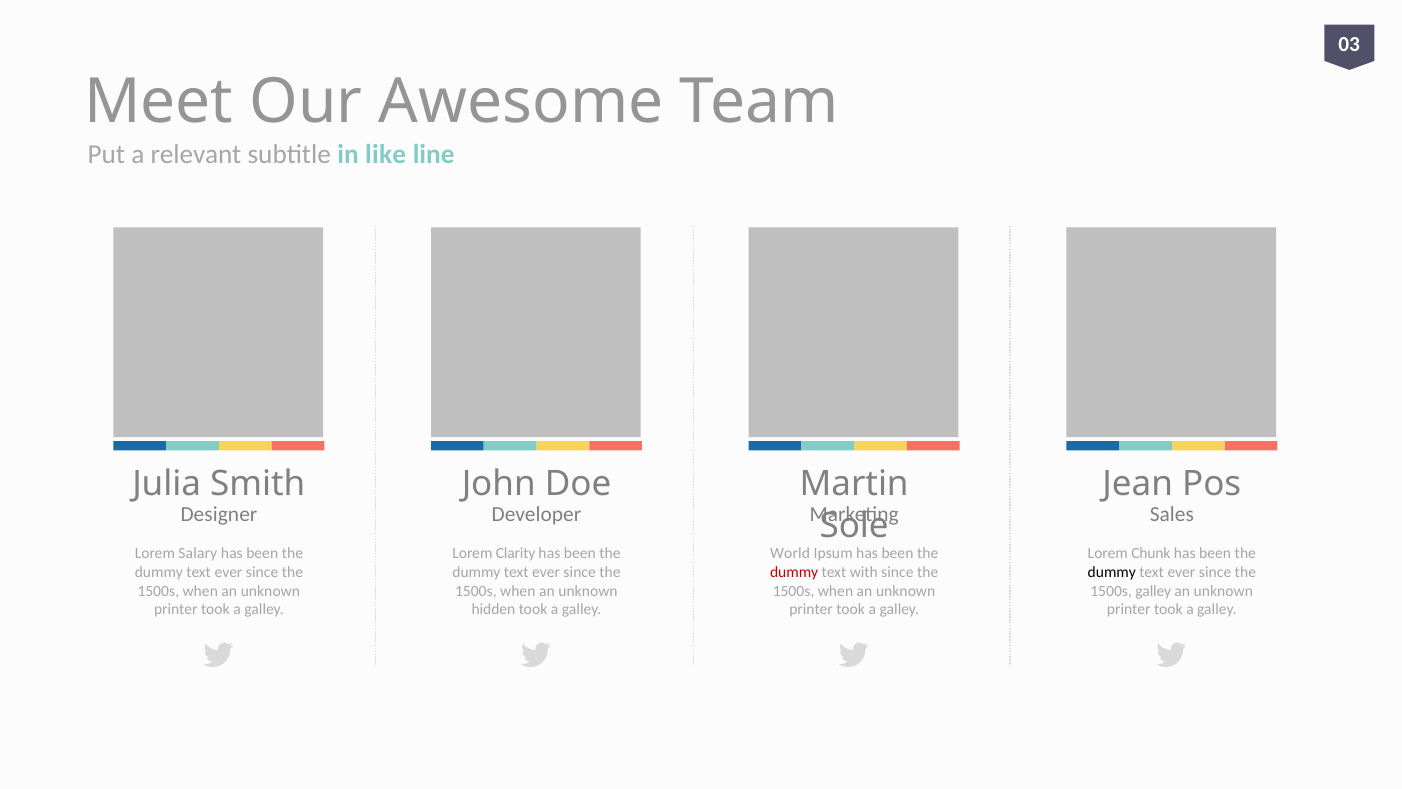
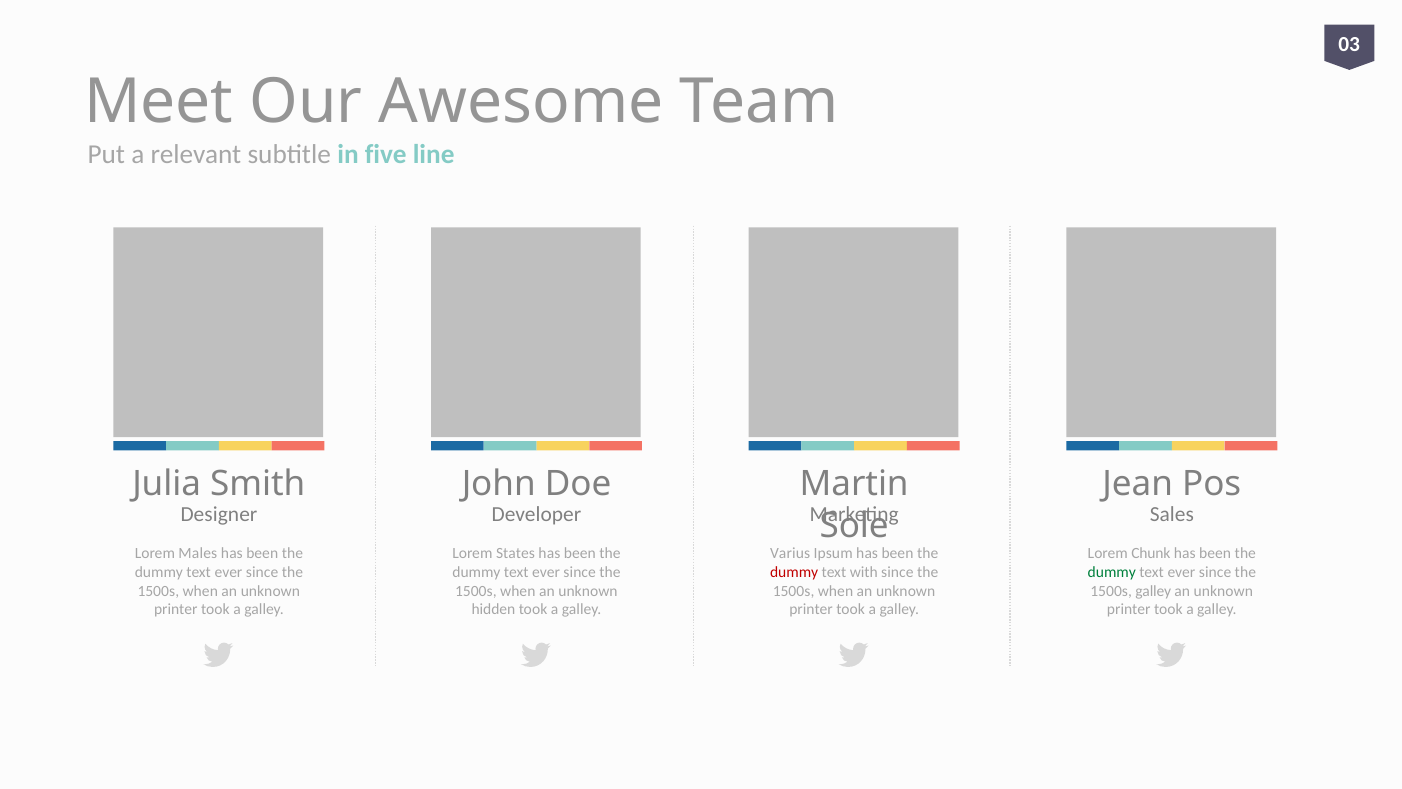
like: like -> five (386, 154)
Salary: Salary -> Males (198, 553)
Clarity: Clarity -> States (516, 553)
World: World -> Varius (790, 553)
dummy colour: black -> green (1112, 572)
